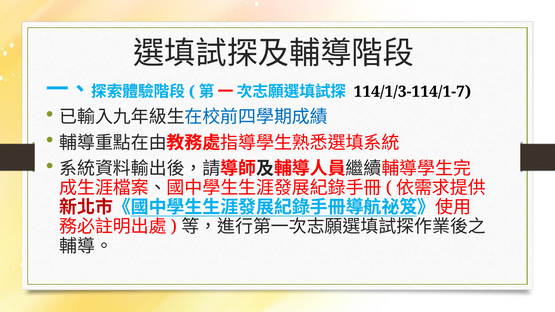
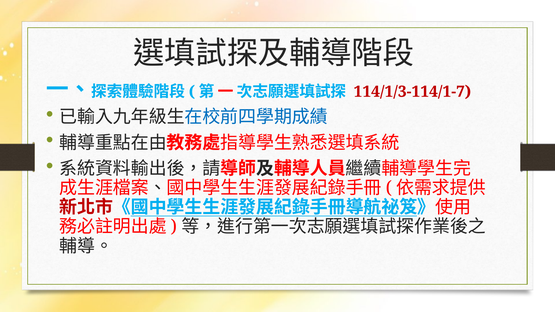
114/1/3-114/1-7 colour: black -> red (412, 92)
